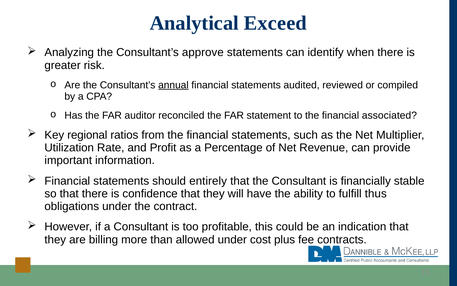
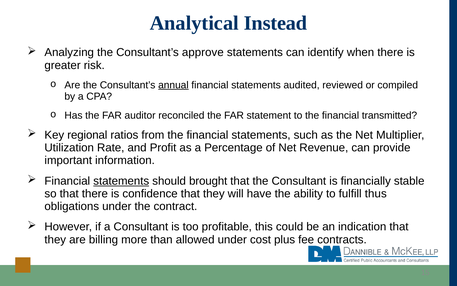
Exceed: Exceed -> Instead (276, 23)
associated: associated -> transmitted (389, 115)
statements underline: none -> present (121, 181)
entirely: entirely -> brought (208, 181)
